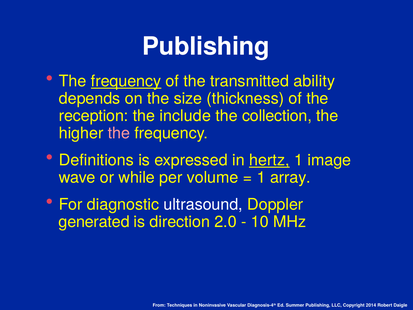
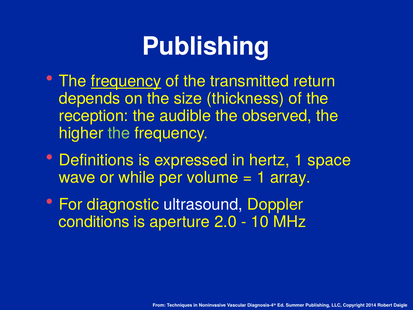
ability: ability -> return (314, 81)
include: include -> audible (185, 116)
collection: collection -> observed (277, 116)
the colour: pink -> light green (119, 133)
hertz underline: present -> none (269, 160)
image: image -> space (329, 160)
generated: generated -> conditions (94, 222)
direction: direction -> aperture (180, 222)
